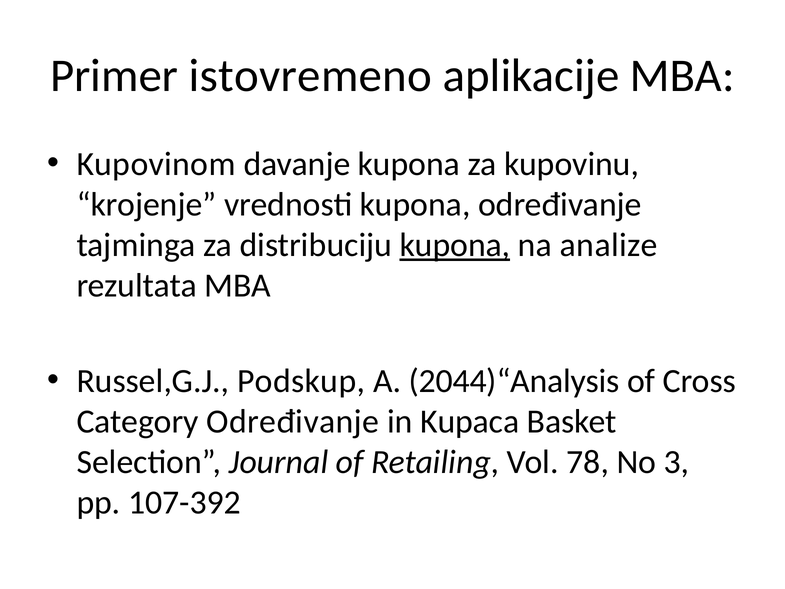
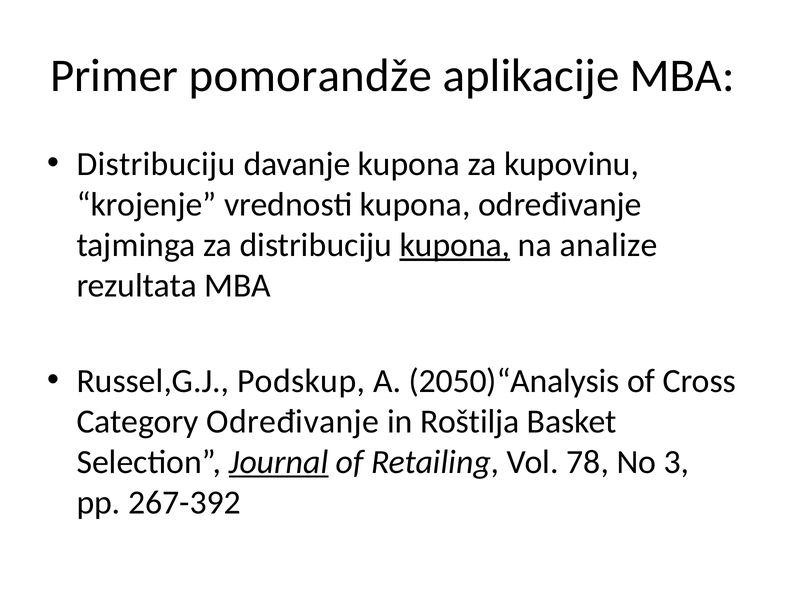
istovremeno: istovremeno -> pomorandže (310, 76)
Kupovinom: Kupovinom -> Distribuciju (156, 164)
2044)“Analysis: 2044)“Analysis -> 2050)“Analysis (514, 381)
Kupaca: Kupaca -> Roštilja (470, 421)
Journal underline: none -> present (279, 462)
107-392: 107-392 -> 267-392 (185, 503)
